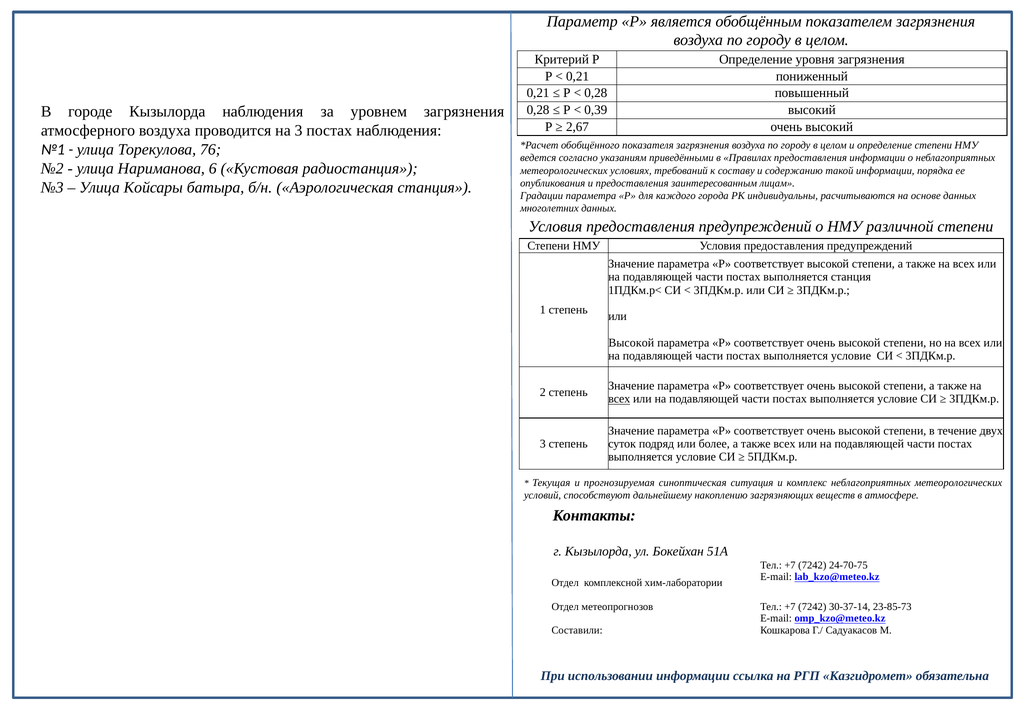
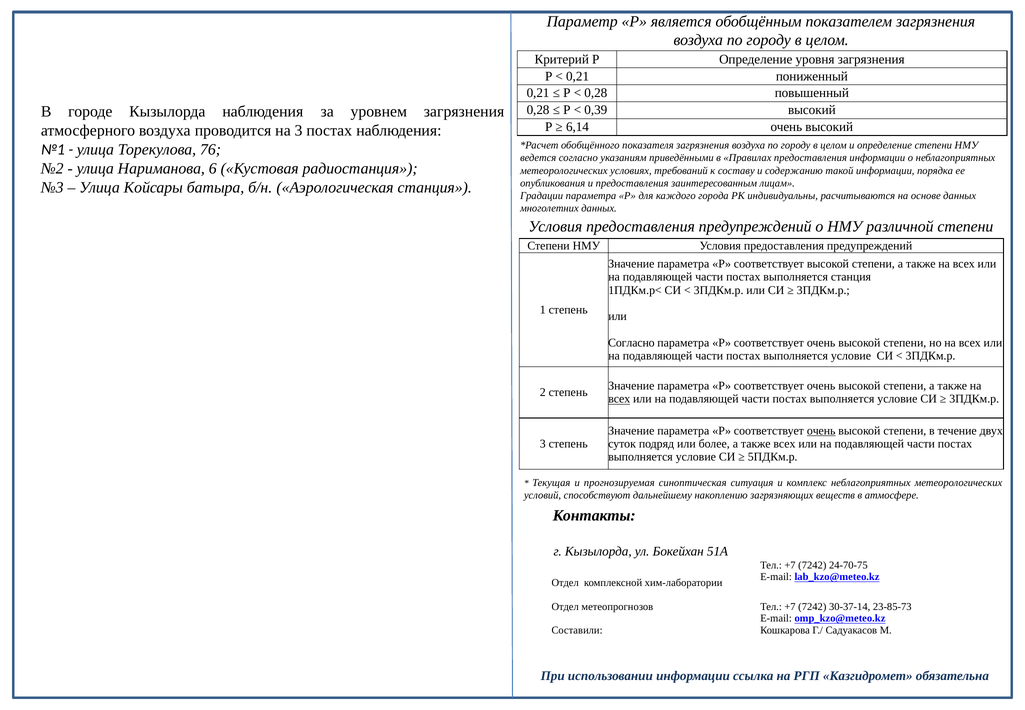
2,67: 2,67 -> 6,14 (577, 127)
Высокой: Высокой -> Согласно (631, 342)
очень underline: none -> present (821, 430)
